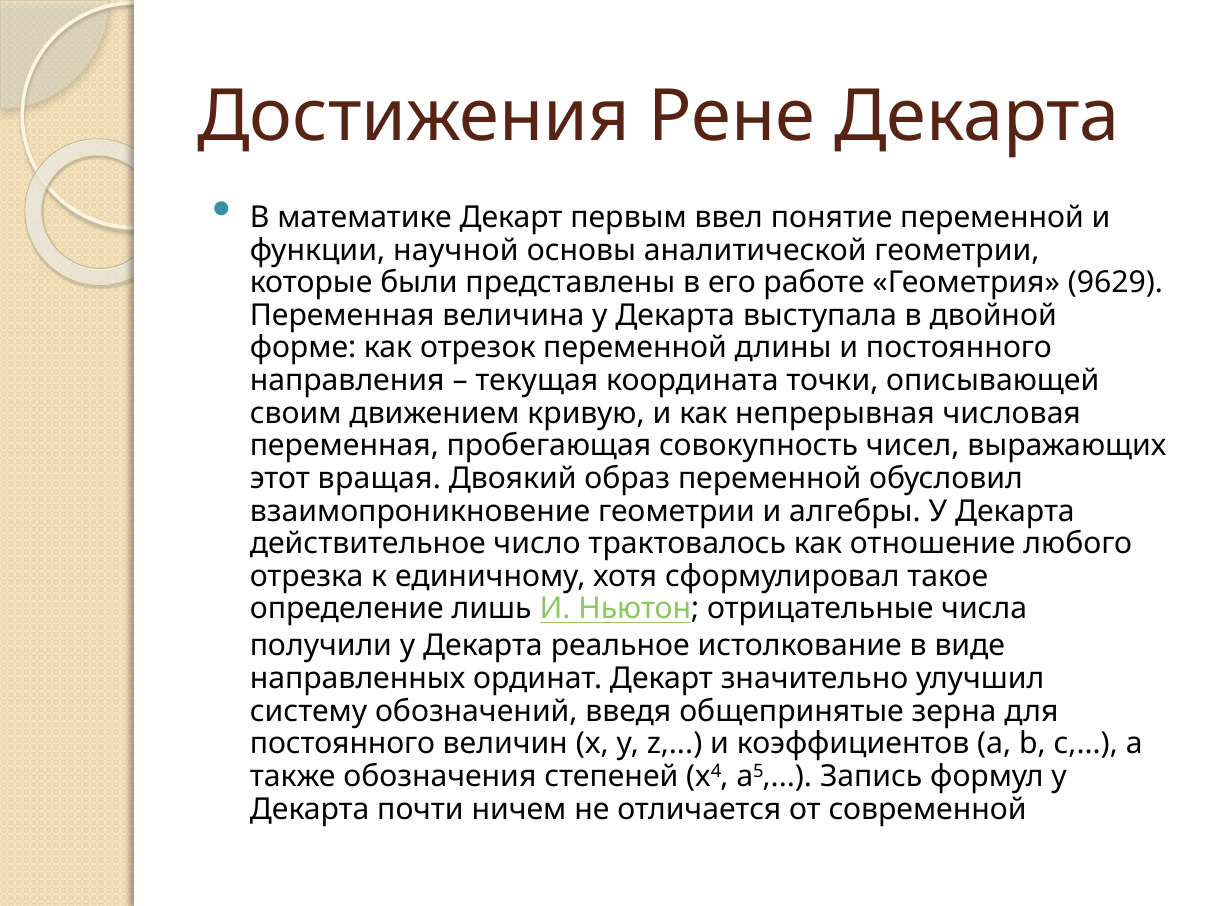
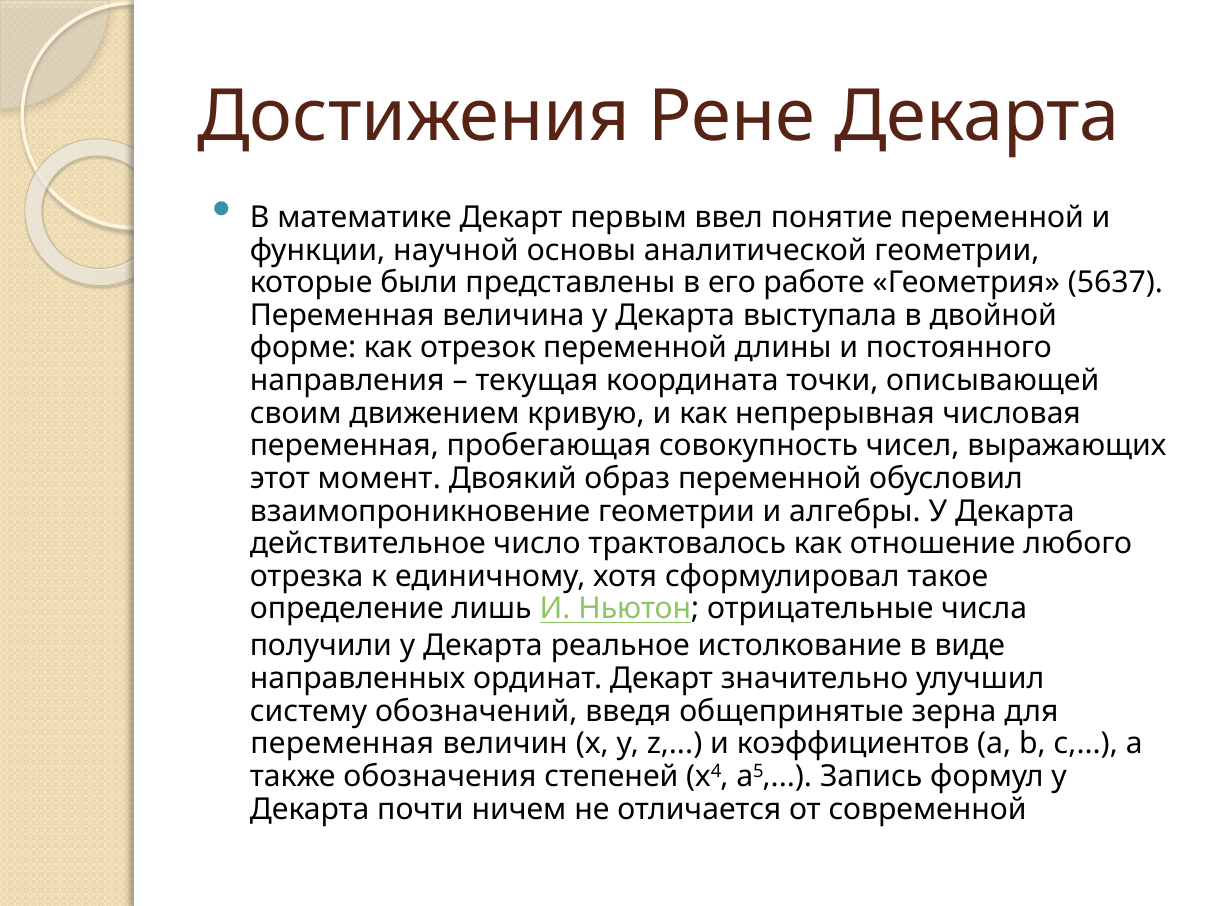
9629: 9629 -> 5637 (1115, 283)
вращая: вращая -> момент (379, 478)
постоянного: постоянного -> переменная (342, 744)
